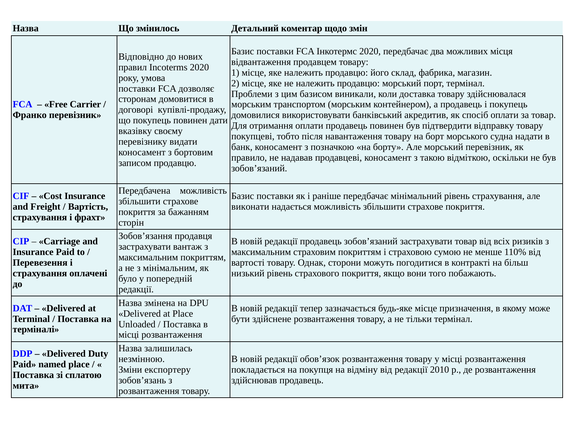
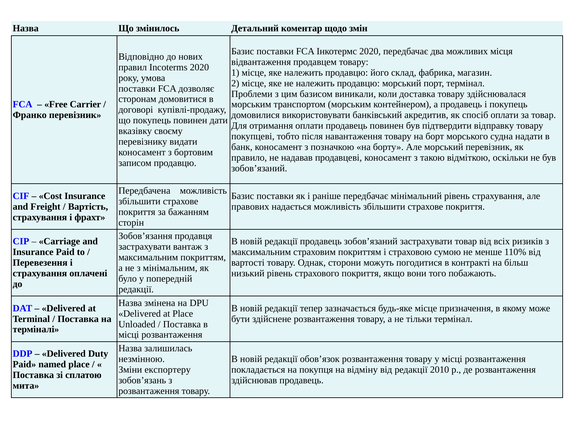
виконати: виконати -> правових (250, 206)
